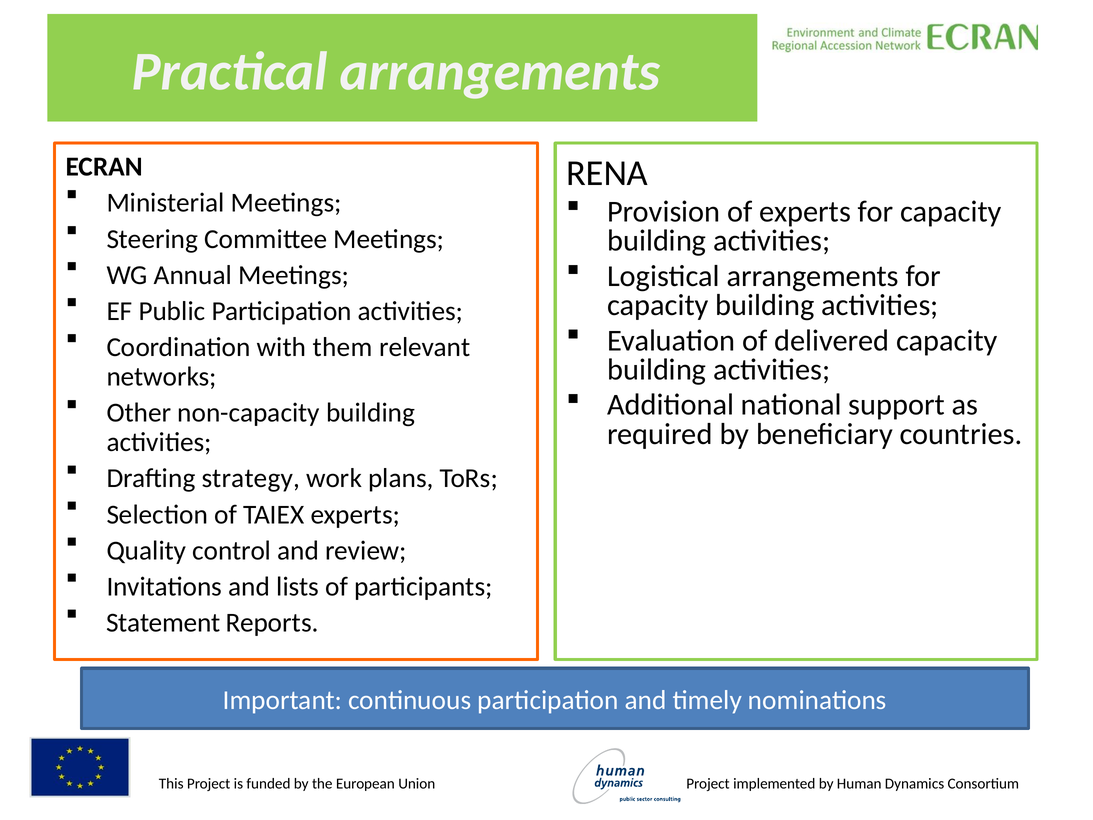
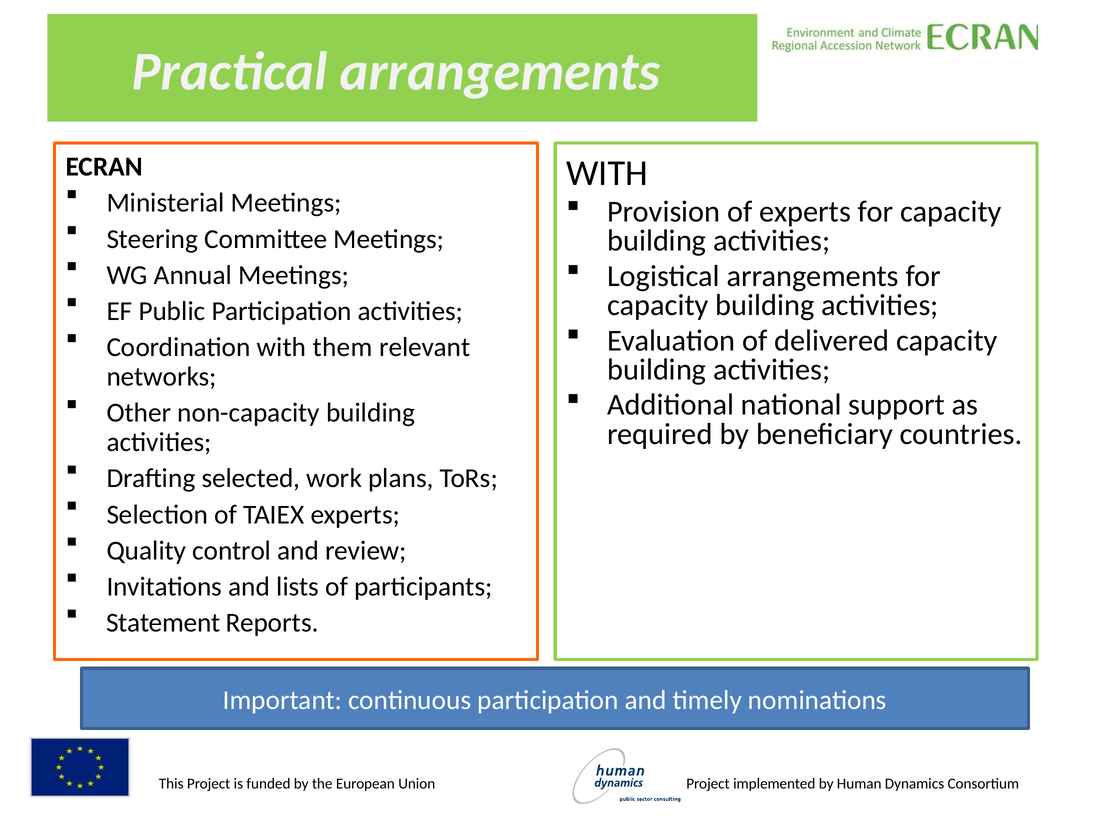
RENA: RENA -> WITH (607, 173)
strategy: strategy -> selected (251, 478)
